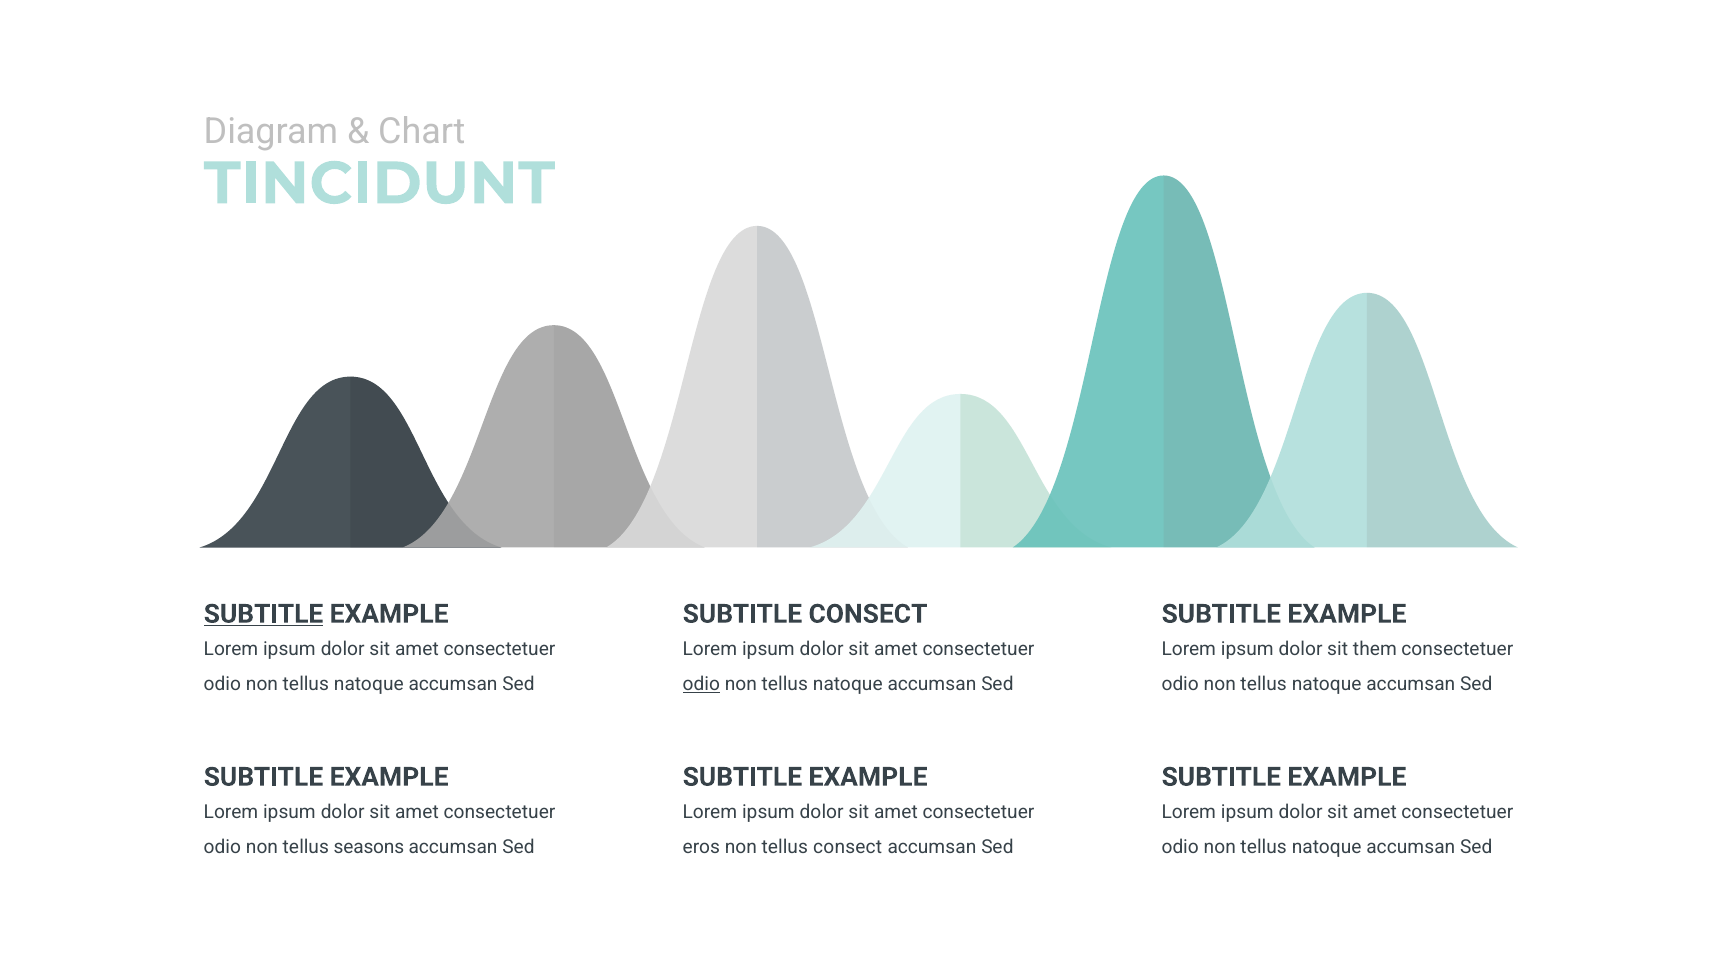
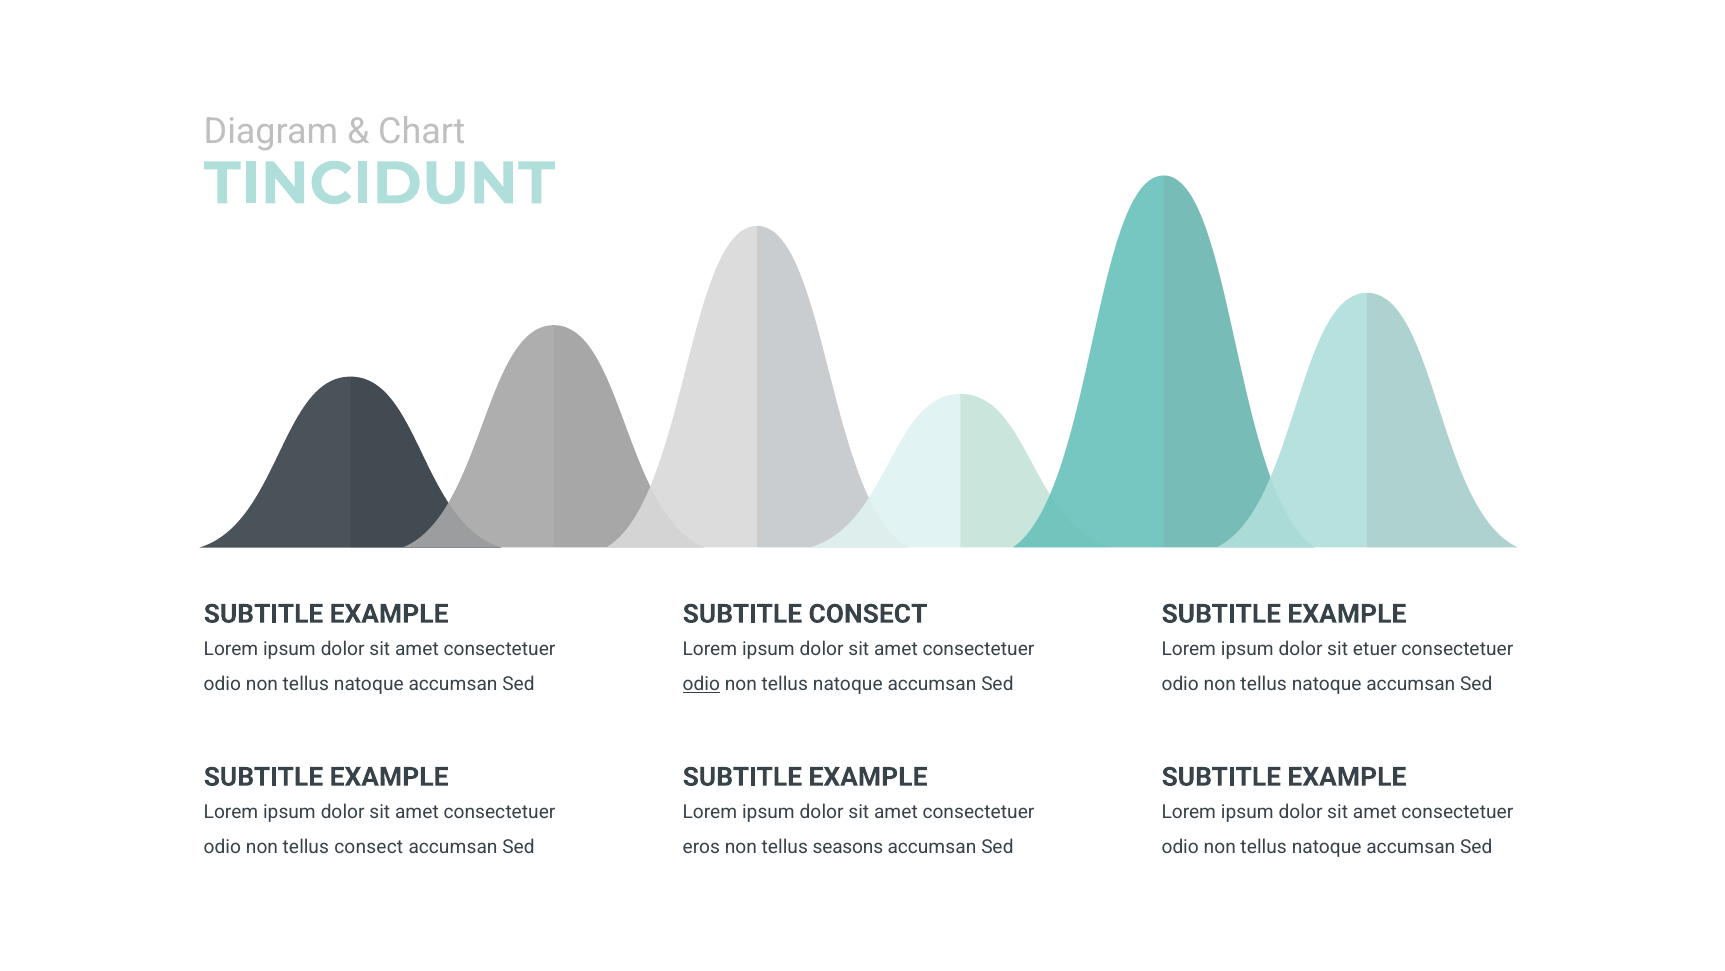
SUBTITLE underline: present -> none (263, 614)
them: them -> etuer (1375, 649)
tellus seasons: seasons -> consect (369, 846)
tellus consect: consect -> seasons (848, 846)
